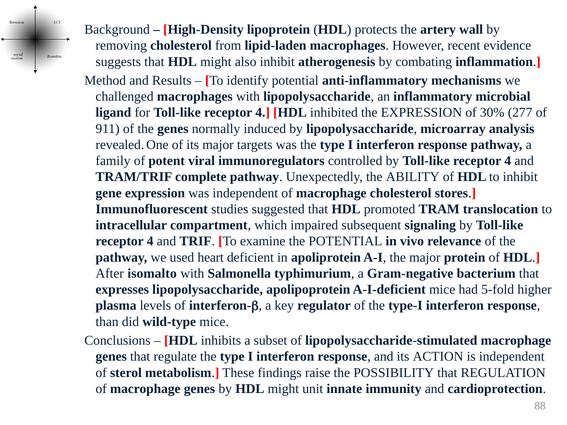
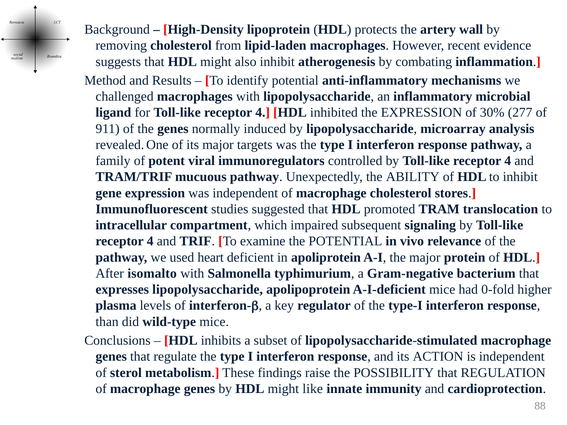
complete: complete -> mucuous (201, 177)
5-fold: 5-fold -> 0-fold (498, 290)
unit: unit -> like (313, 389)
